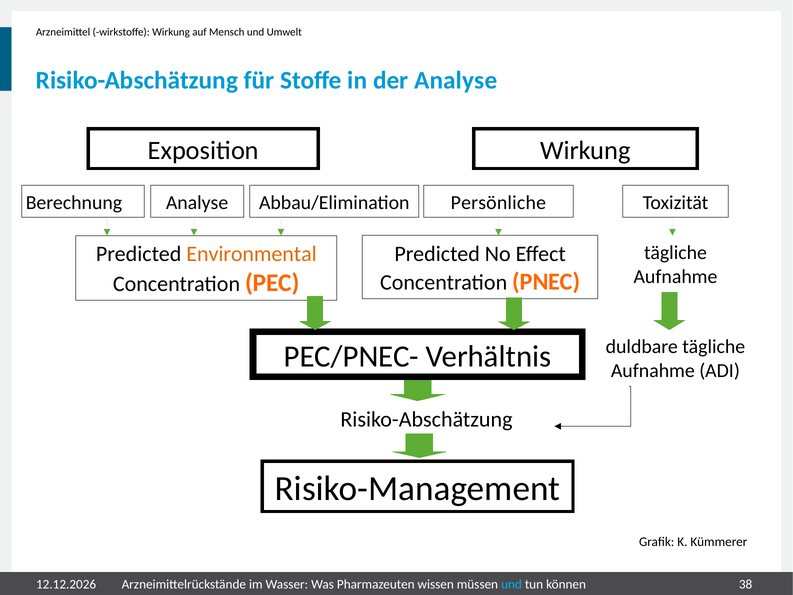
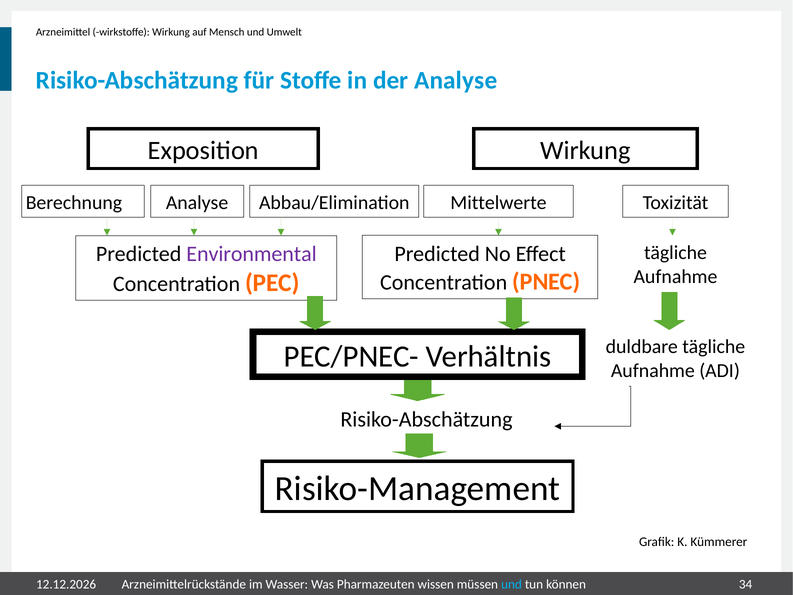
Persönliche: Persönliche -> Mittelwerte (498, 202)
Environmental colour: orange -> purple (252, 254)
38: 38 -> 34 (746, 584)
